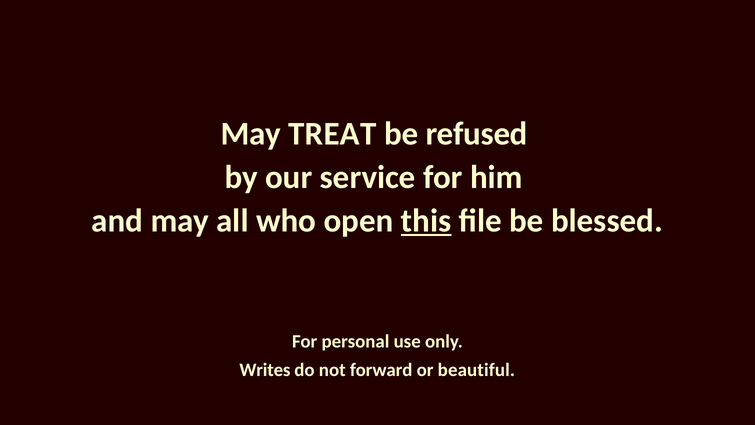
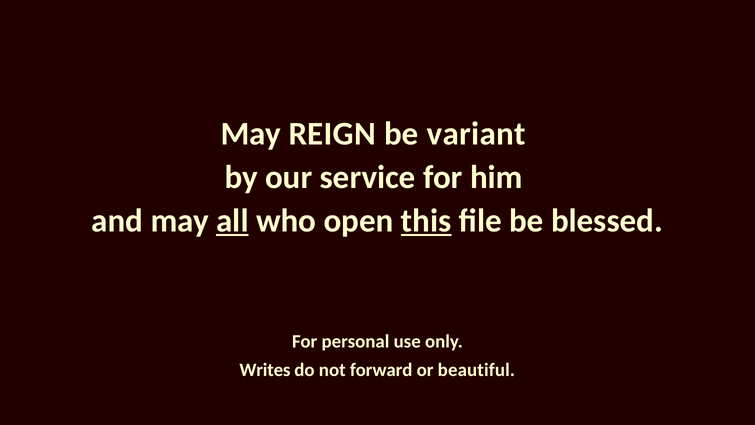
TREAT: TREAT -> REIGN (332, 134)
refused: refused -> variant (476, 134)
all underline: none -> present (232, 221)
